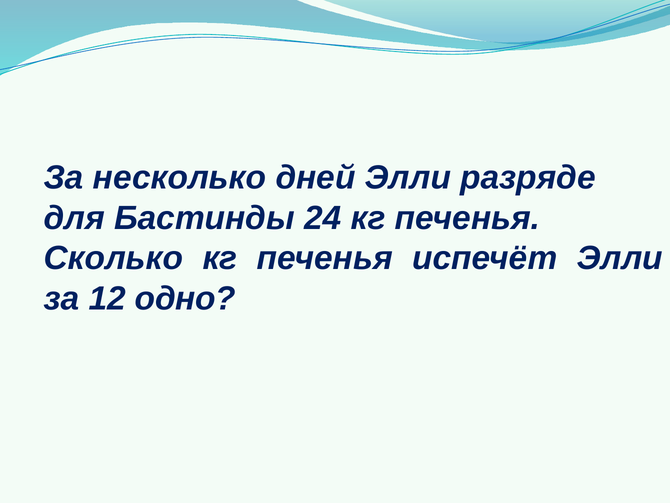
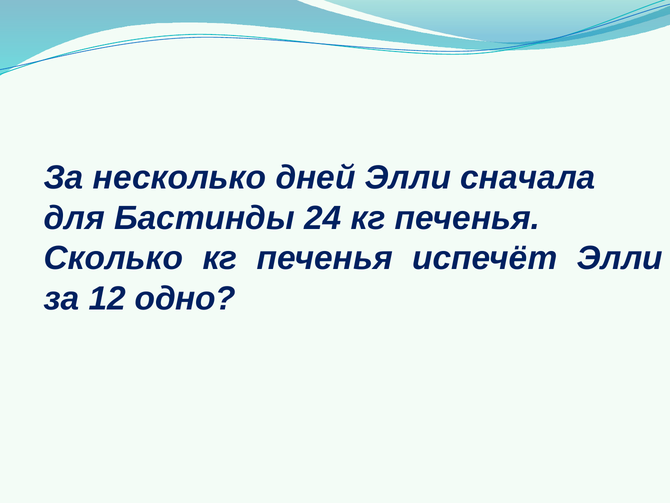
разряде: разряде -> сначала (528, 178)
